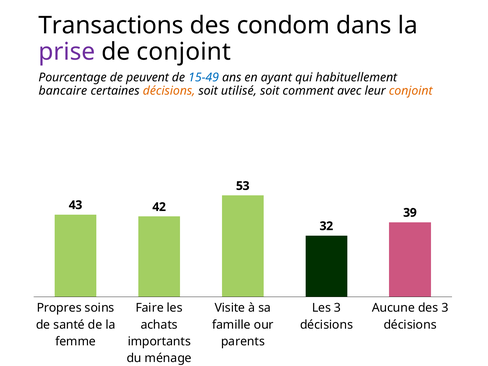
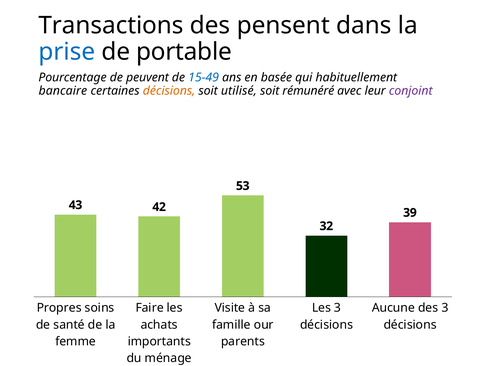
condom: condom -> pensent (283, 25)
prise colour: purple -> blue (67, 52)
de conjoint: conjoint -> portable (184, 52)
ayant: ayant -> basée (276, 77)
comment: comment -> rémunéré (308, 91)
conjoint colour: orange -> purple (411, 91)
